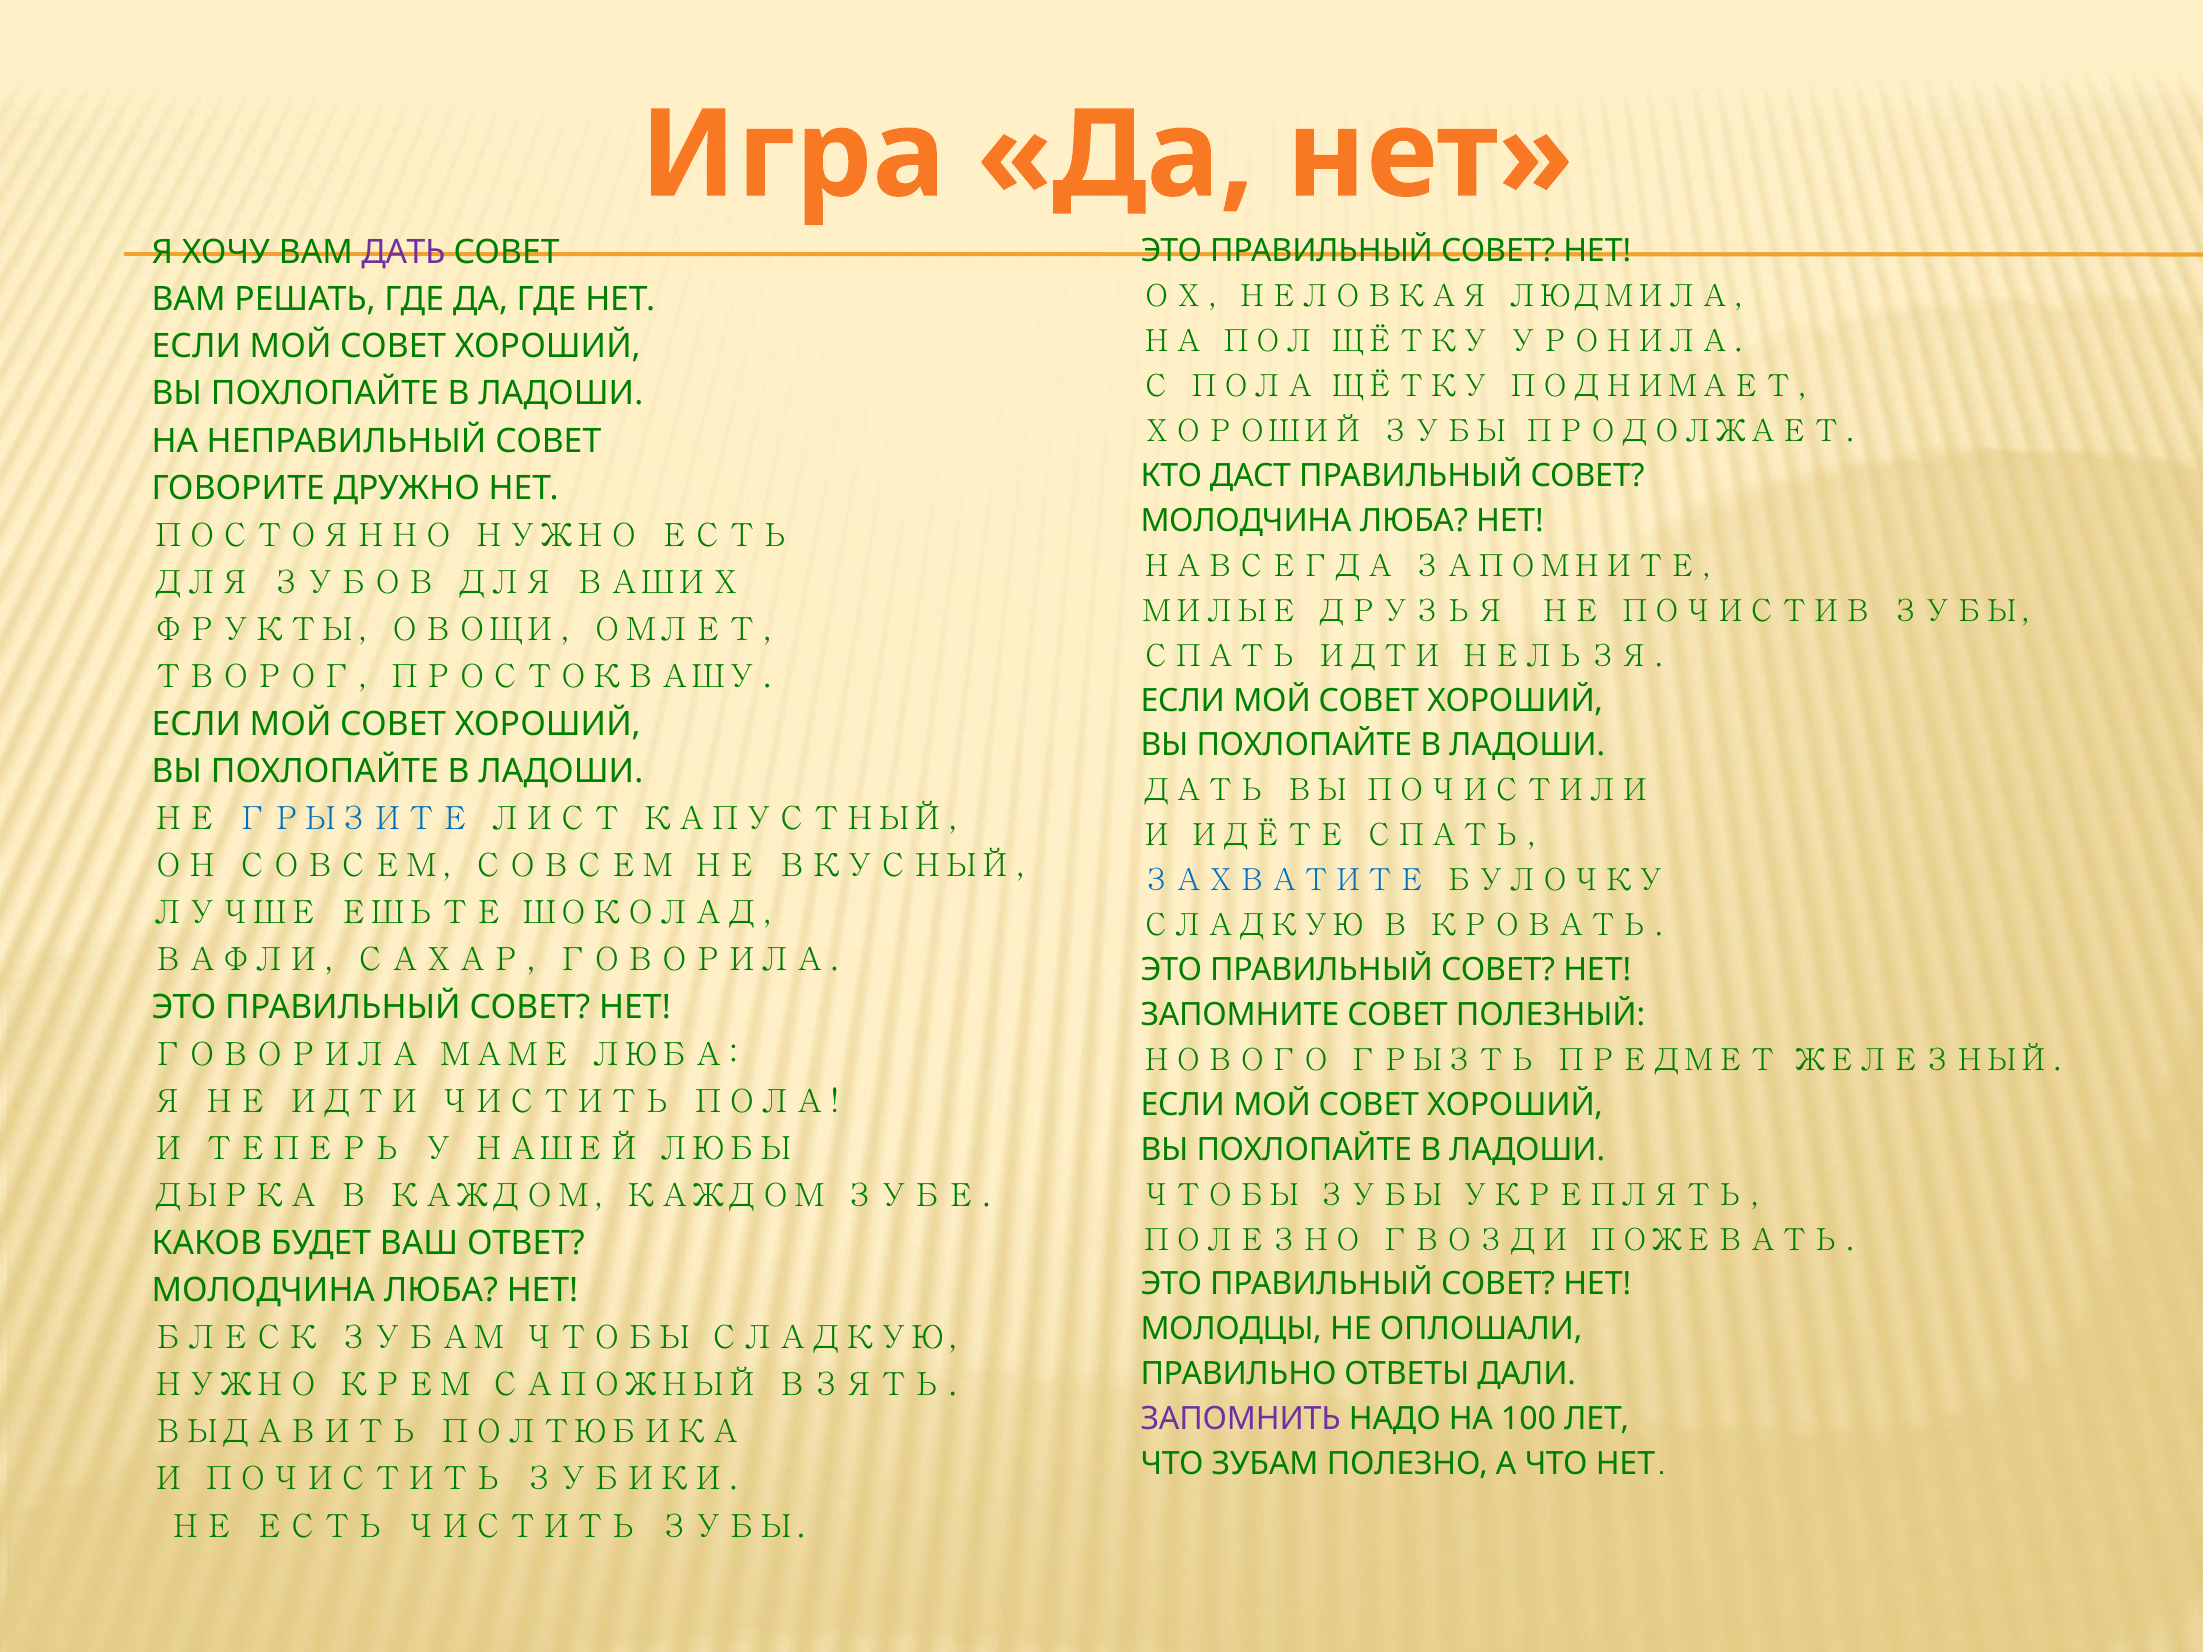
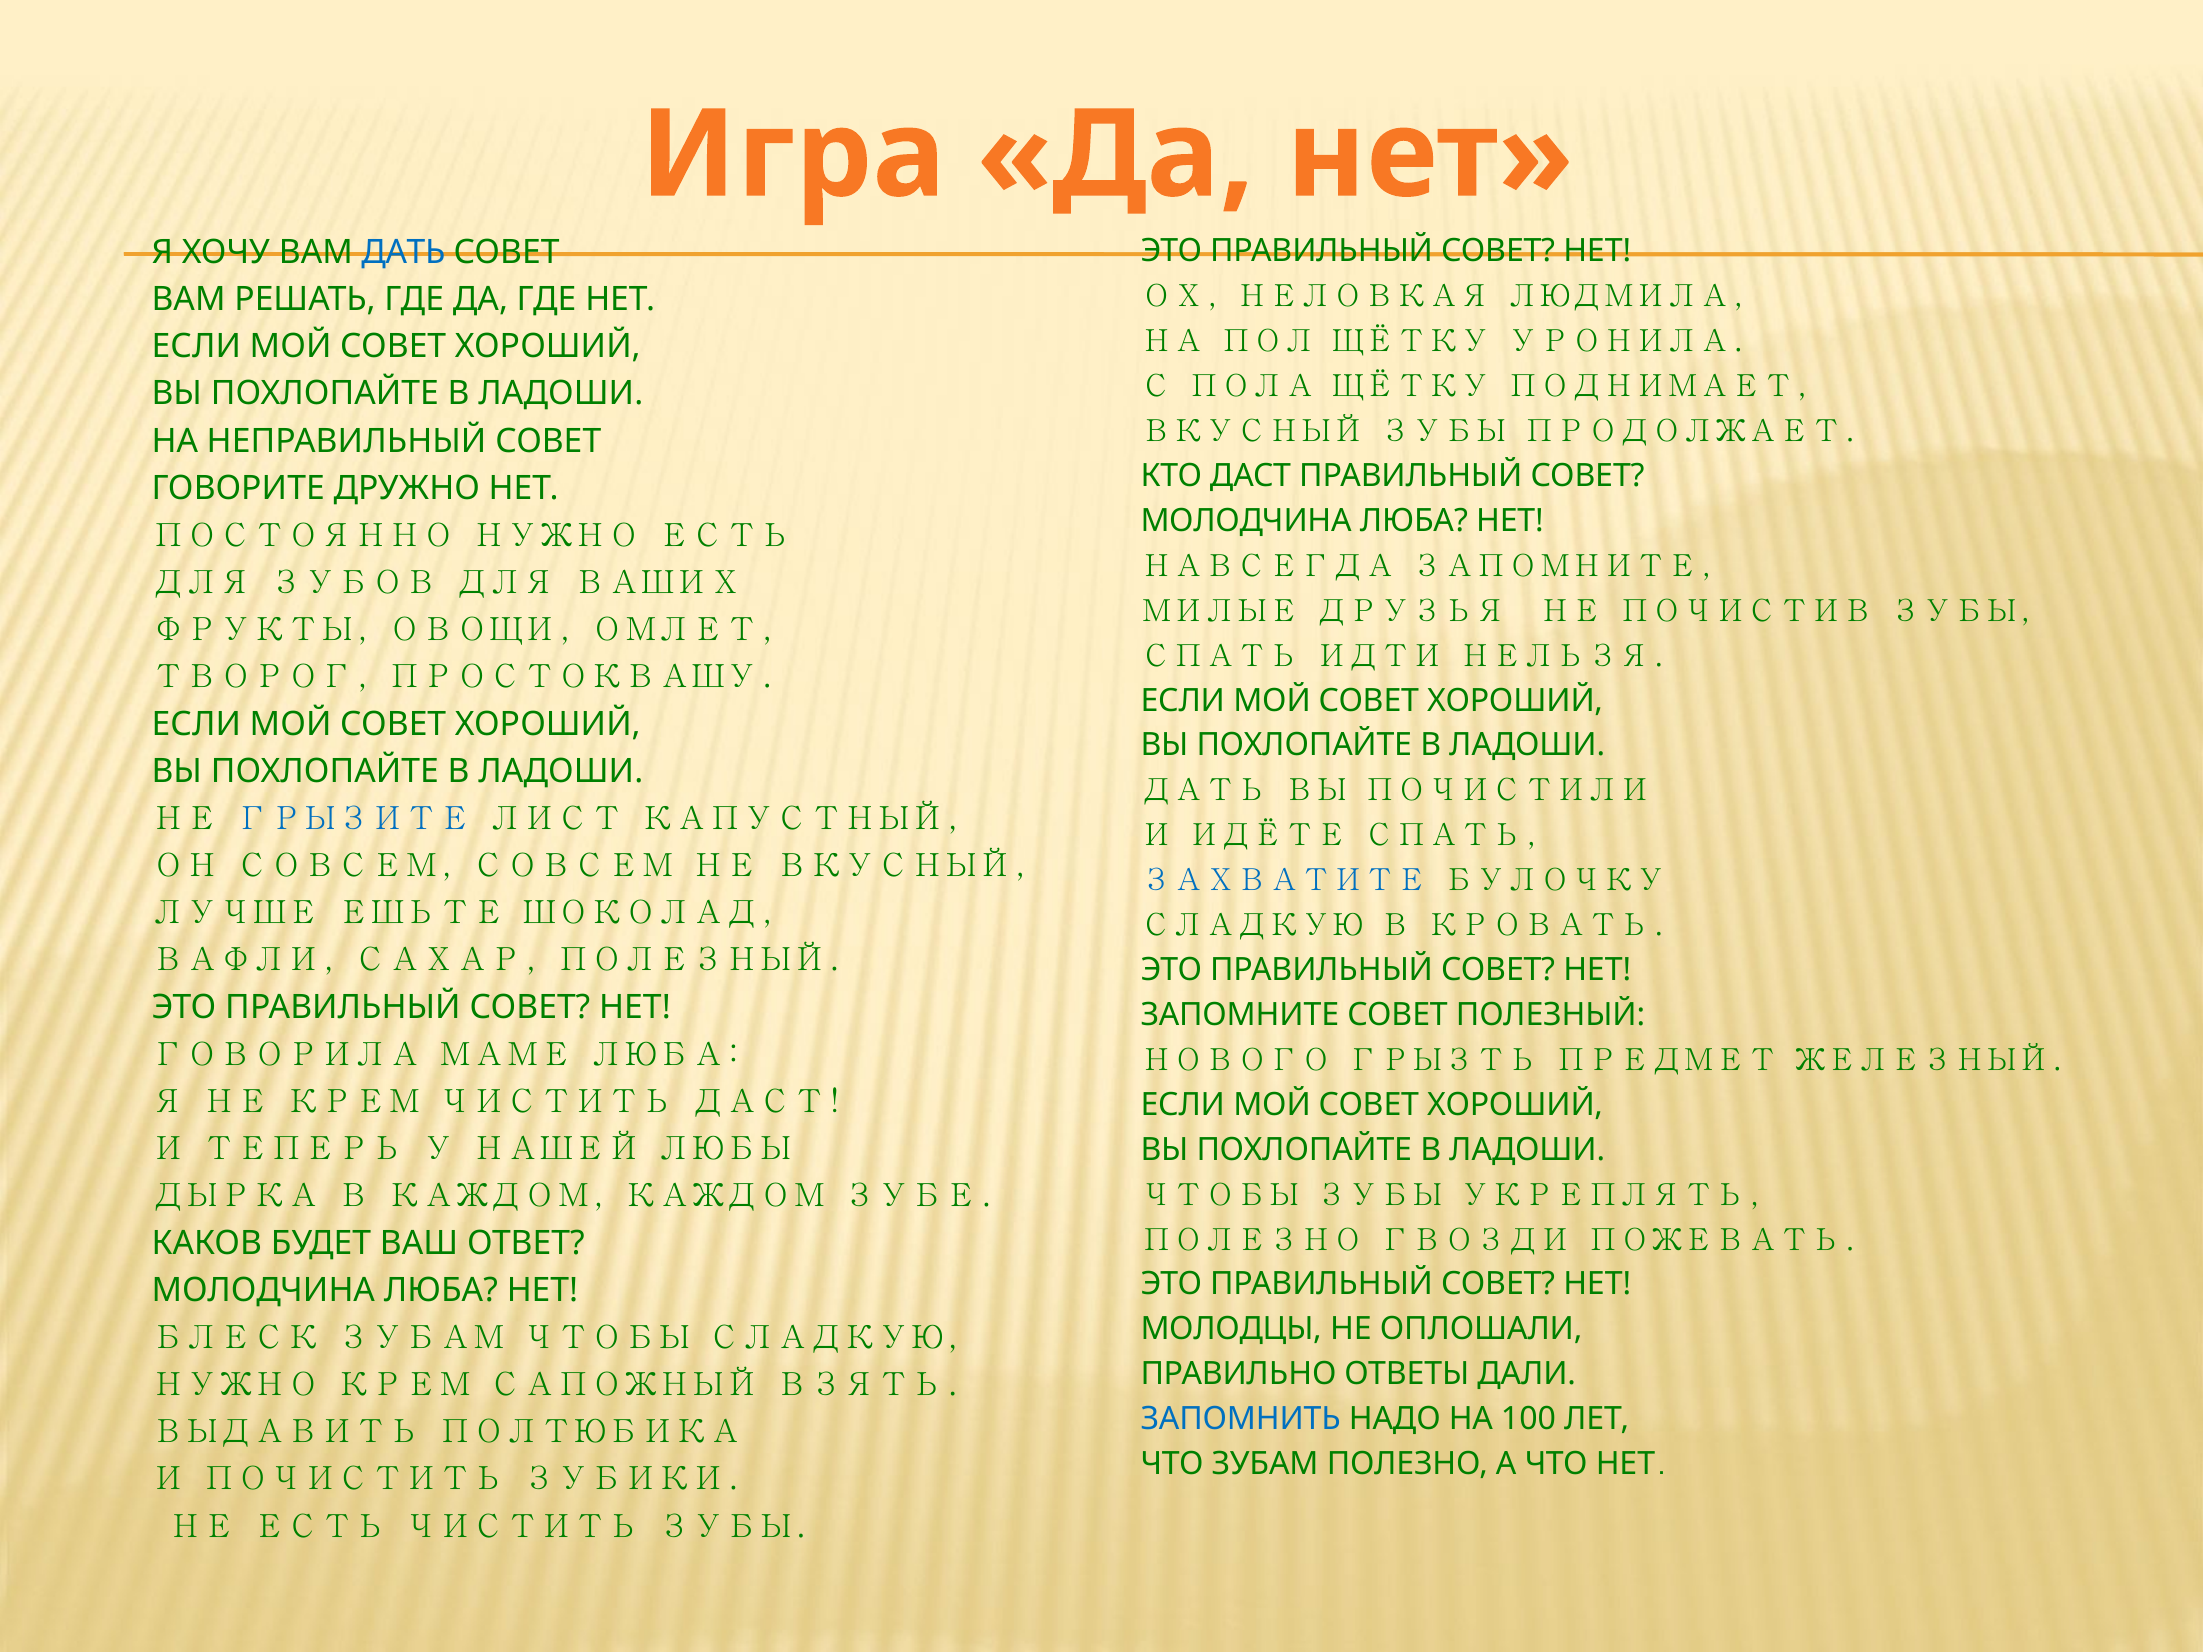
ДАТЬ colour: purple -> blue (403, 252)
ХОРОШИЙ: ХОРОШИЙ -> ВКУСНЫЙ (1252, 431)
САХАР ГОВОРИЛА: ГОВОРИЛА -> ПОЛЕЗНЫЙ (700, 960)
НЕ ИДТИ: ИДТИ -> КРЕМ (354, 1102)
ЧИСТИТЬ ПОЛА: ПОЛА -> ДАСТ (767, 1102)
ЗАПОМНИТЬ colour: purple -> blue (1241, 1419)
